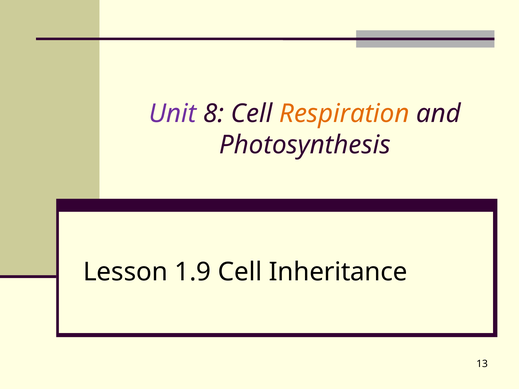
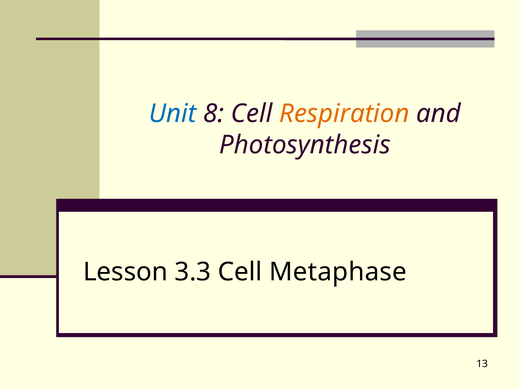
Unit colour: purple -> blue (173, 114)
1.9: 1.9 -> 3.3 (193, 272)
Inheritance: Inheritance -> Metaphase (338, 272)
